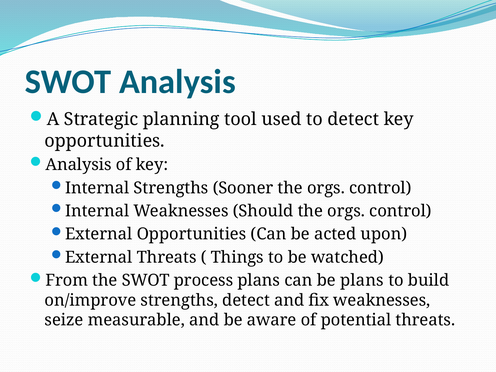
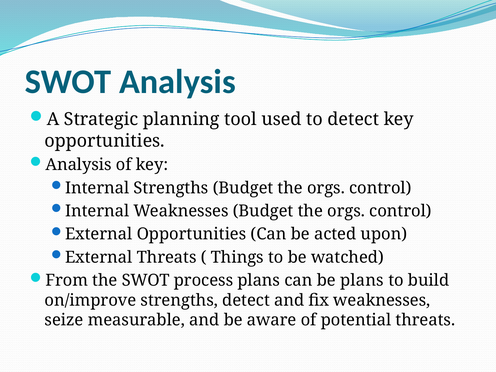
Strengths Sooner: Sooner -> Budget (243, 188)
Weaknesses Should: Should -> Budget (263, 211)
